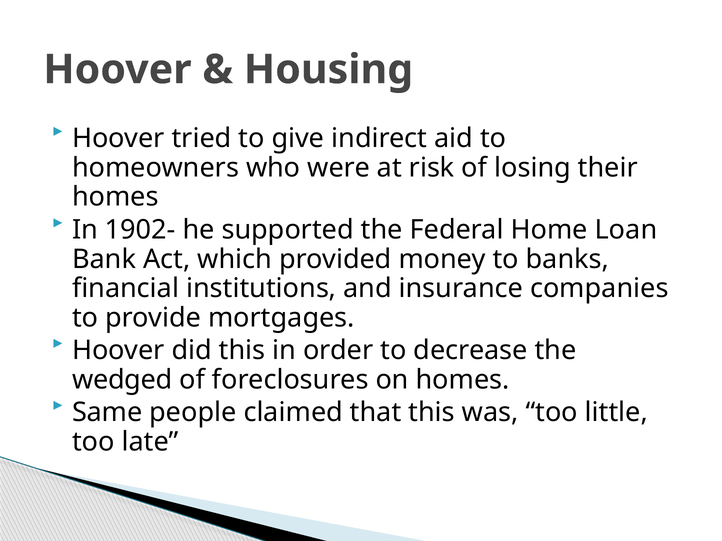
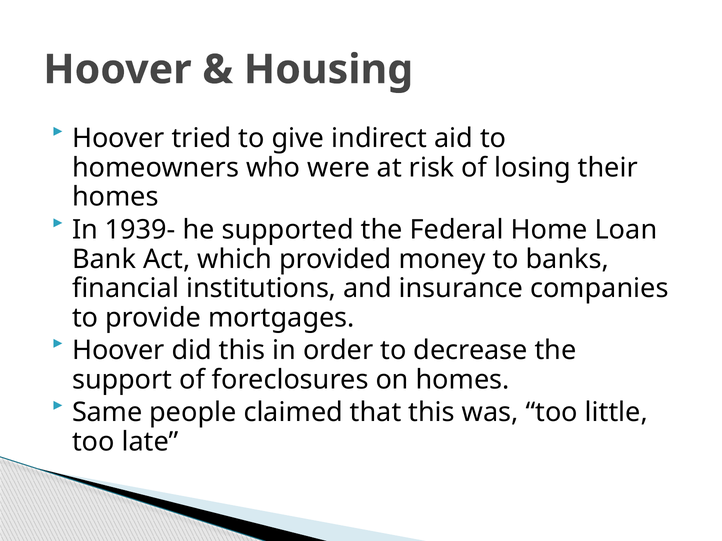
1902-: 1902- -> 1939- (140, 230)
wedged: wedged -> support (122, 380)
